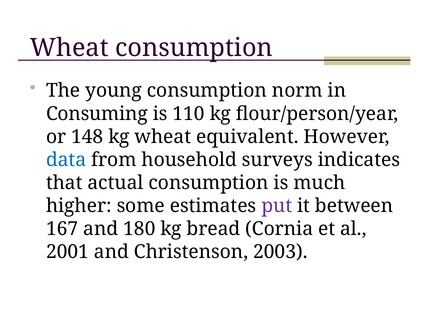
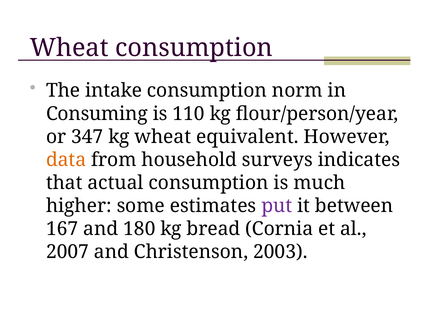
young: young -> intake (114, 91)
148: 148 -> 347 (87, 137)
data colour: blue -> orange (66, 160)
2001: 2001 -> 2007 (67, 252)
